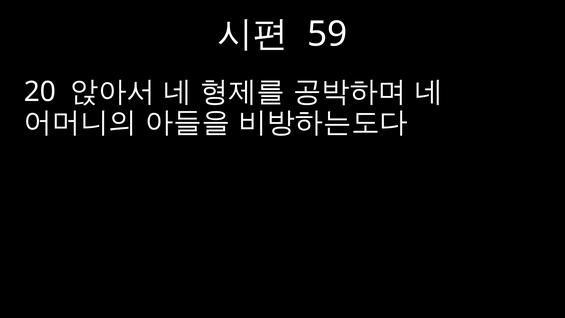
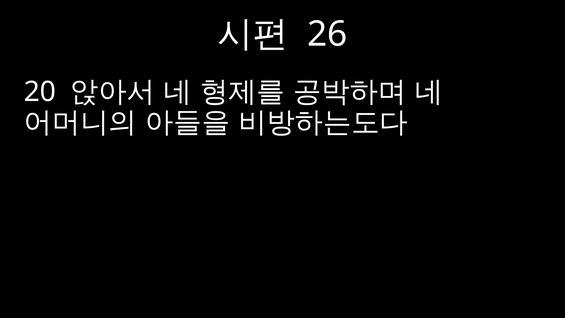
59: 59 -> 26 (327, 34)
